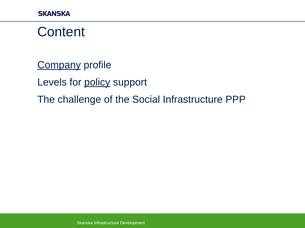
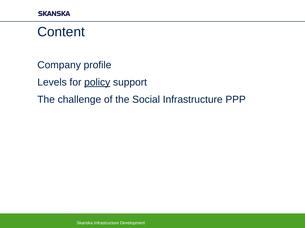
Company underline: present -> none (59, 65)
